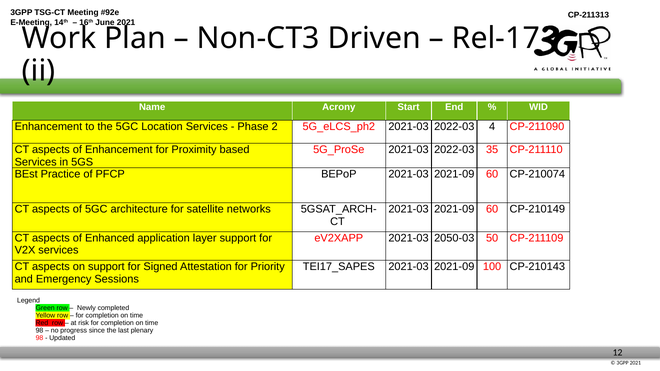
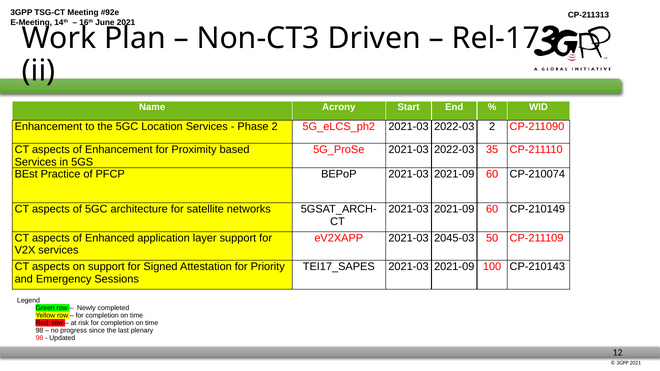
2022-03 4: 4 -> 2 (492, 127)
2050-03: 2050-03 -> 2045-03 (454, 238)
